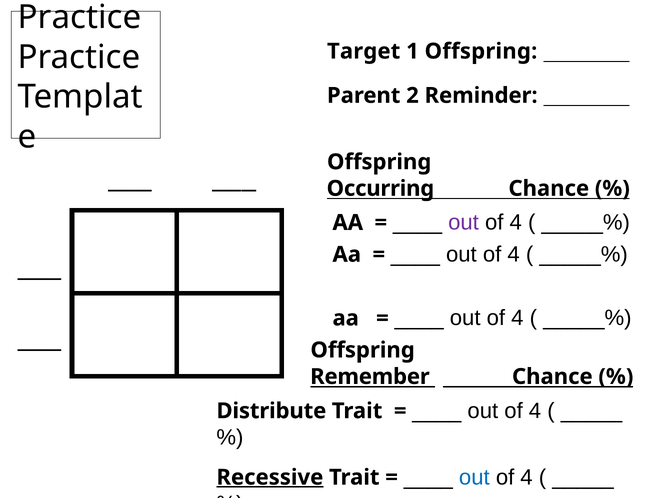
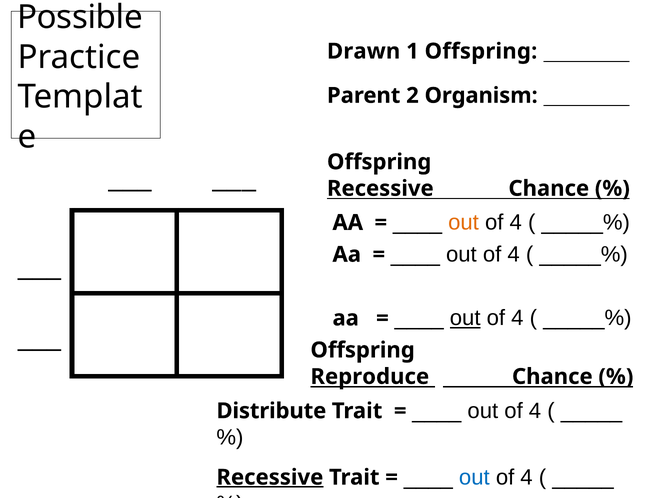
Practice: Practice -> Possible (80, 17)
Target: Target -> Drawn (364, 51)
Reminder: Reminder -> Organism (481, 95)
Occurring: Occurring -> Recessive (380, 188)
out colour: purple -> orange (464, 222)
out underline: none -> present (465, 318)
Remember: Remember -> Reproduce (370, 376)
